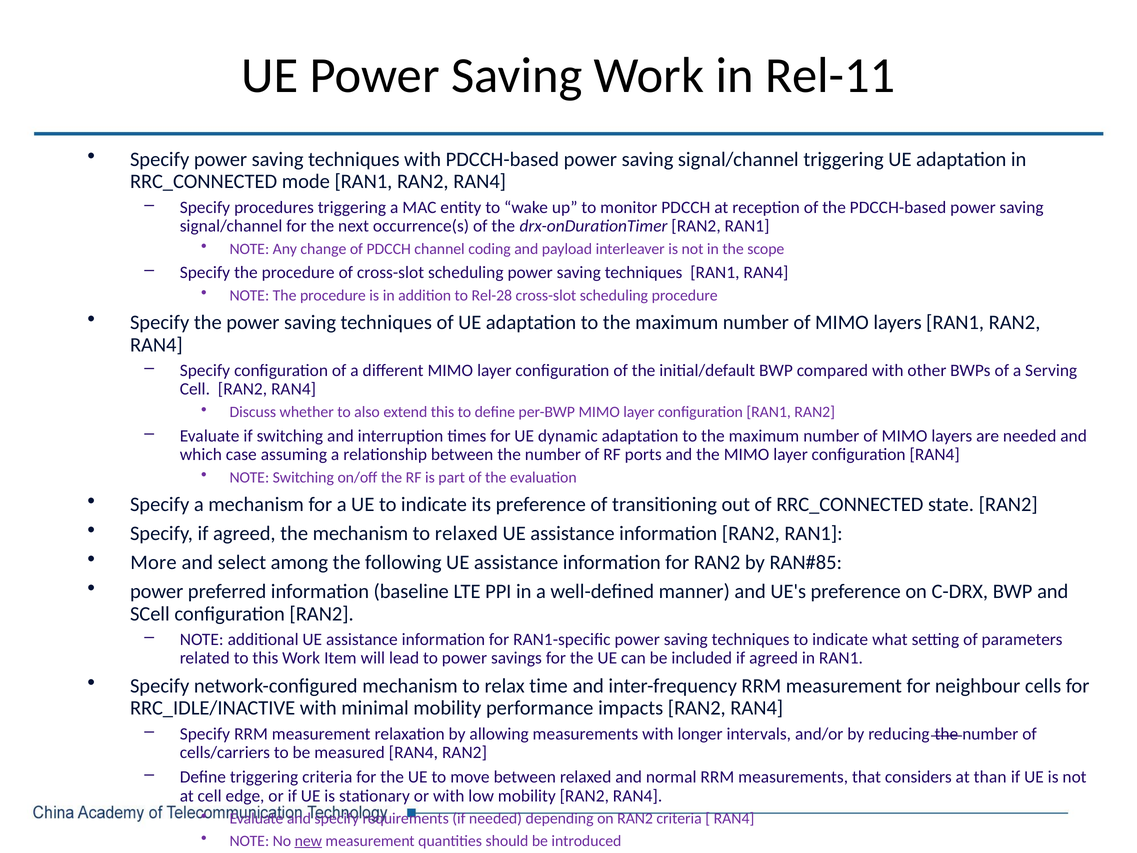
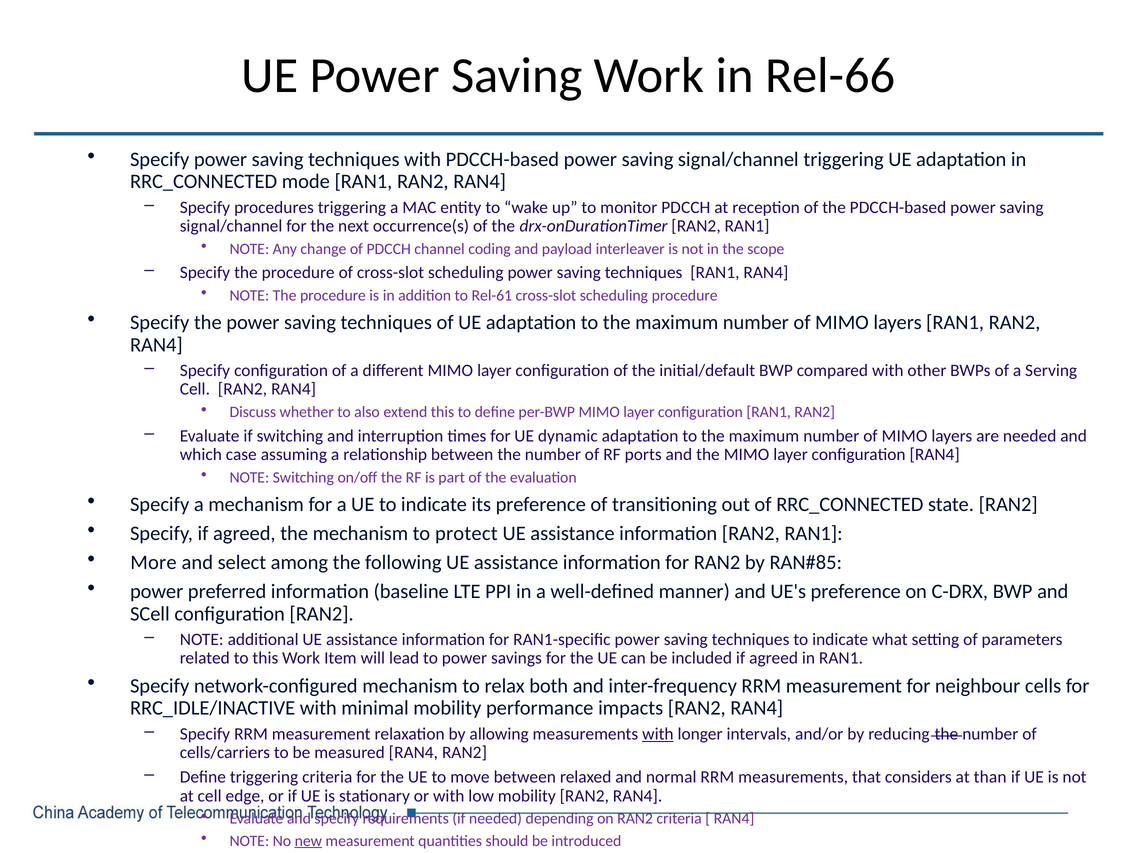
Rel-11: Rel-11 -> Rel-66 (830, 75)
Rel-28: Rel-28 -> Rel-61 (492, 295)
to relaxed: relaxed -> protect (466, 533)
time: time -> both (549, 686)
with underline: none -> present (658, 734)
